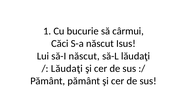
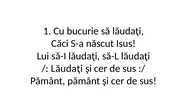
să cârmui: cârmui -> lăudaţi (128, 31)
să-I născut: născut -> lăudaţi (84, 56)
